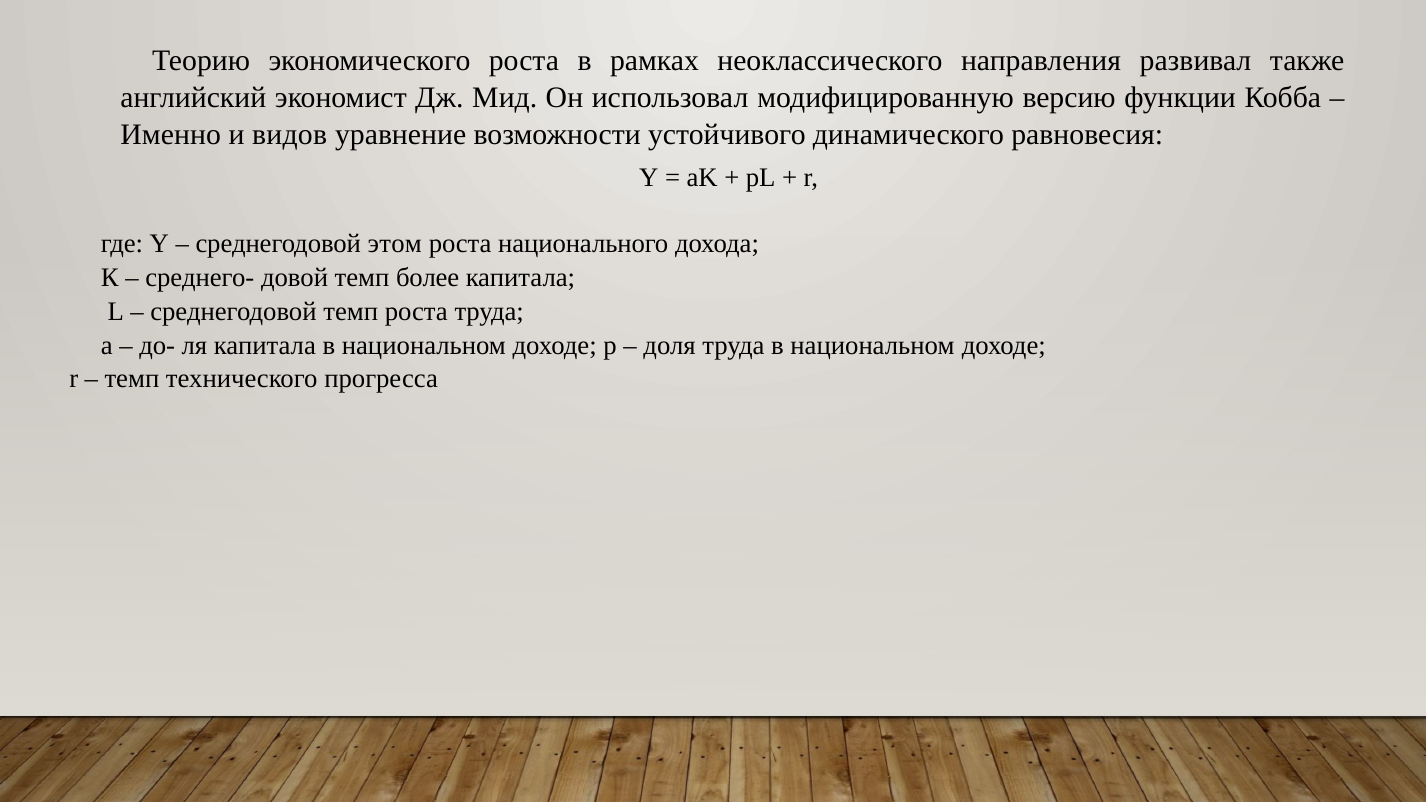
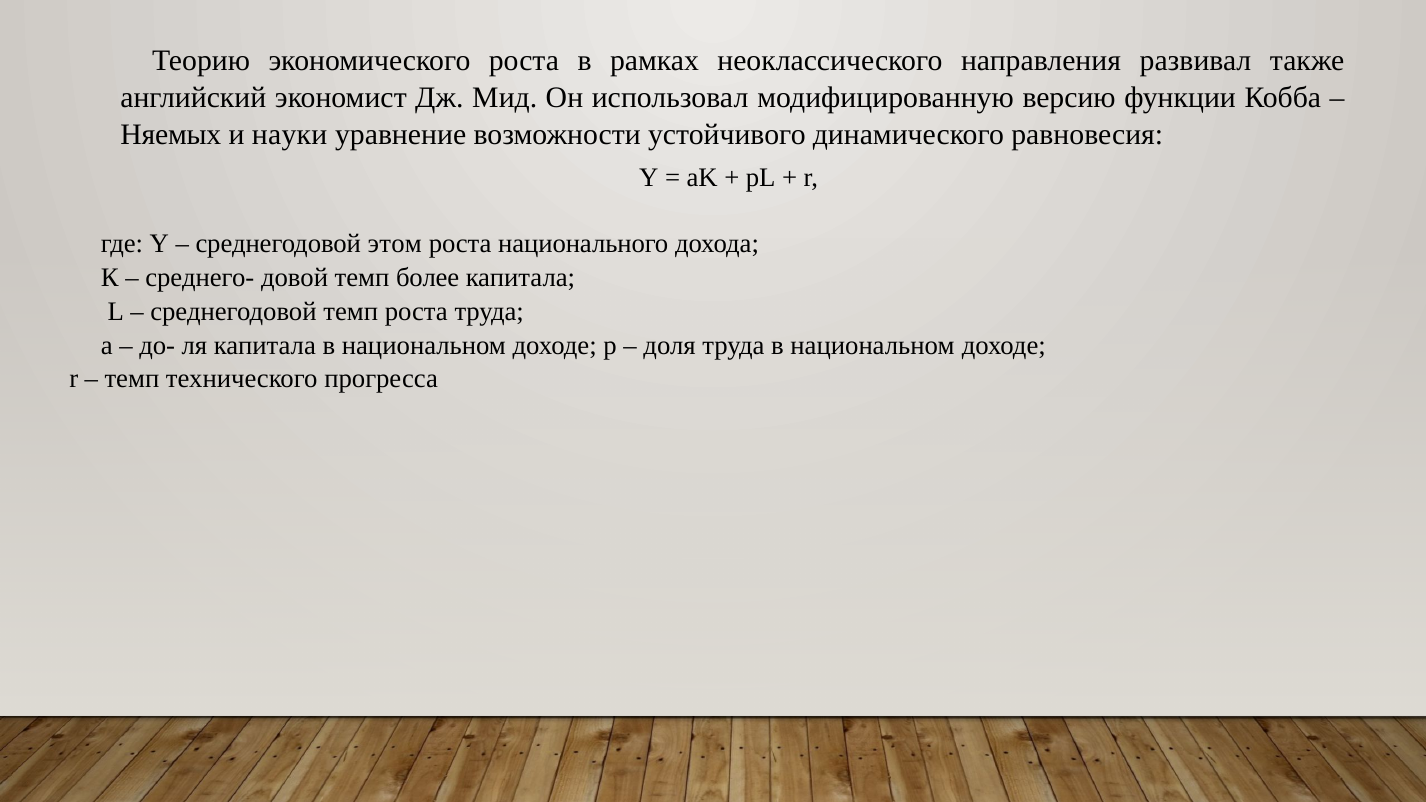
Именно: Именно -> Няемых (171, 135)
видов: видов -> науки (290, 135)
